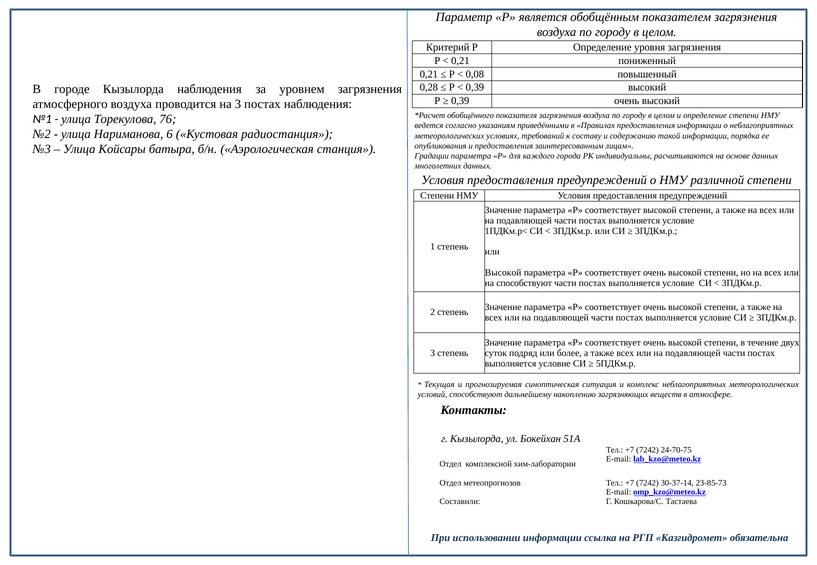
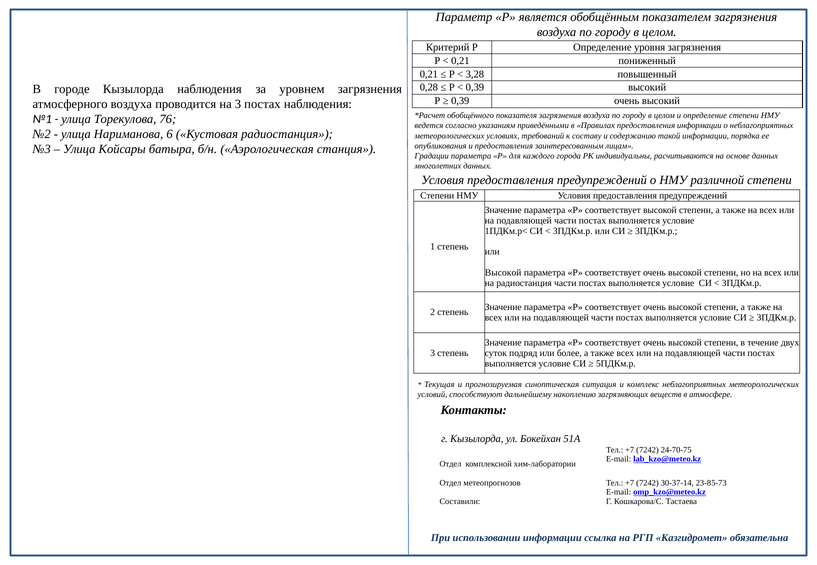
0,08: 0,08 -> 3,28 (475, 74)
на способствуют: способствуют -> радиостанция (524, 283)
